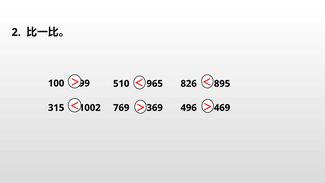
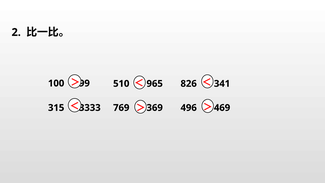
895: 895 -> 341 (222, 84)
1002: 1002 -> 3333 (90, 108)
